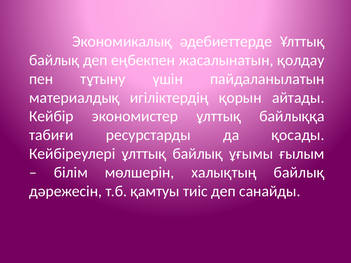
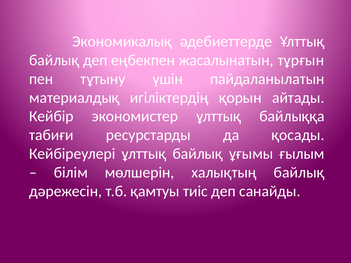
қолдау: қолдау -> тұрғын (301, 60)
